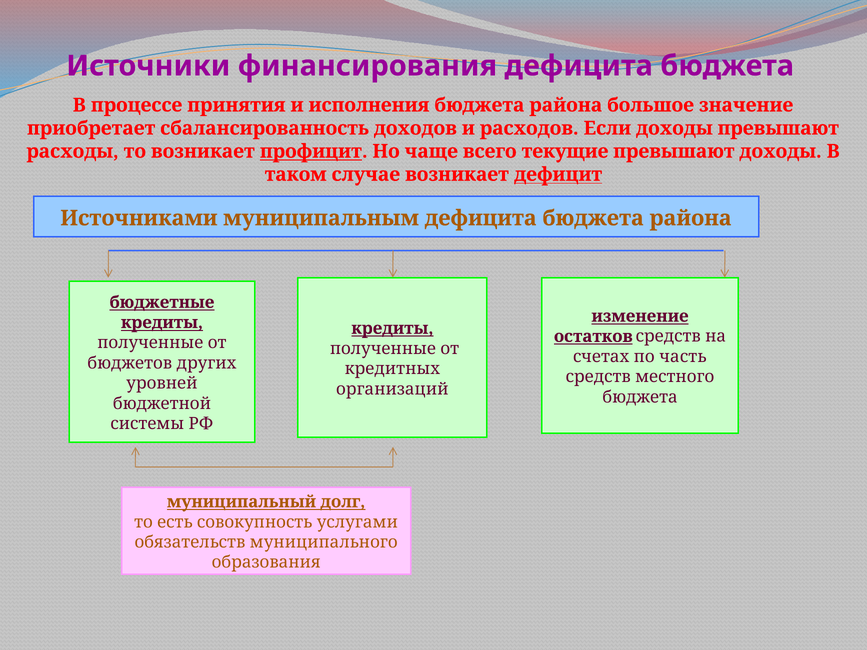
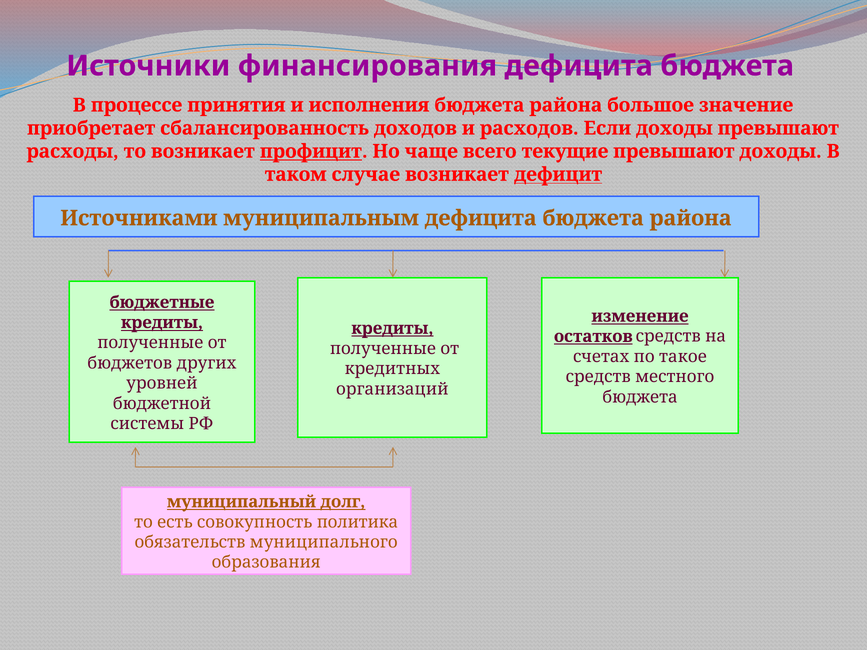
часть: часть -> такое (683, 357)
услугами: услугами -> политика (357, 522)
